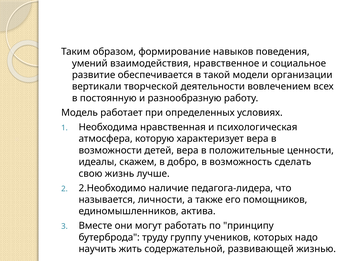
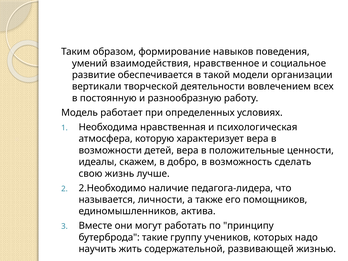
труду: труду -> такие (155, 237)
